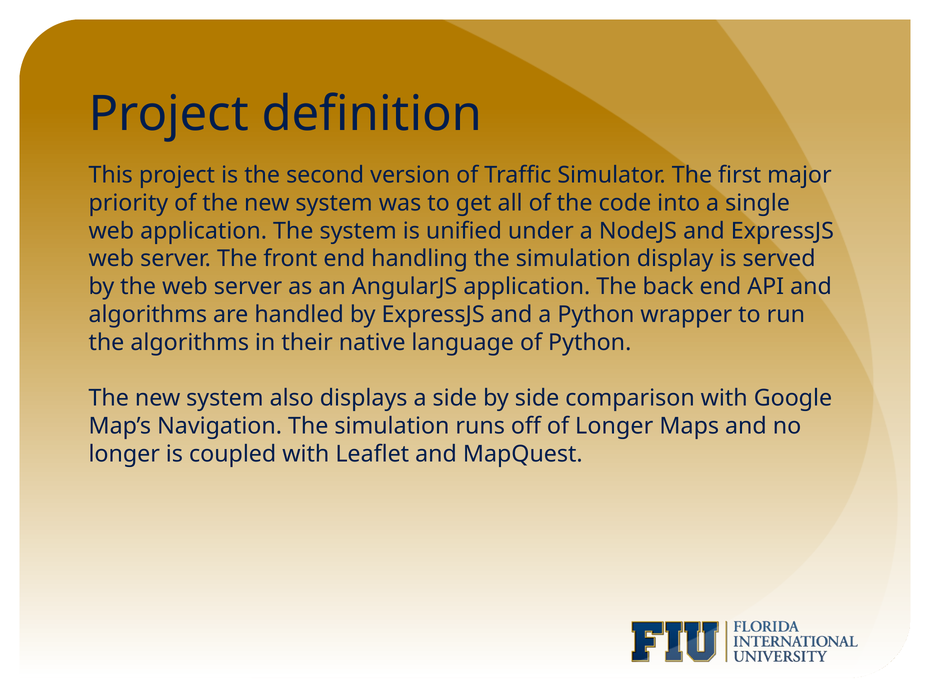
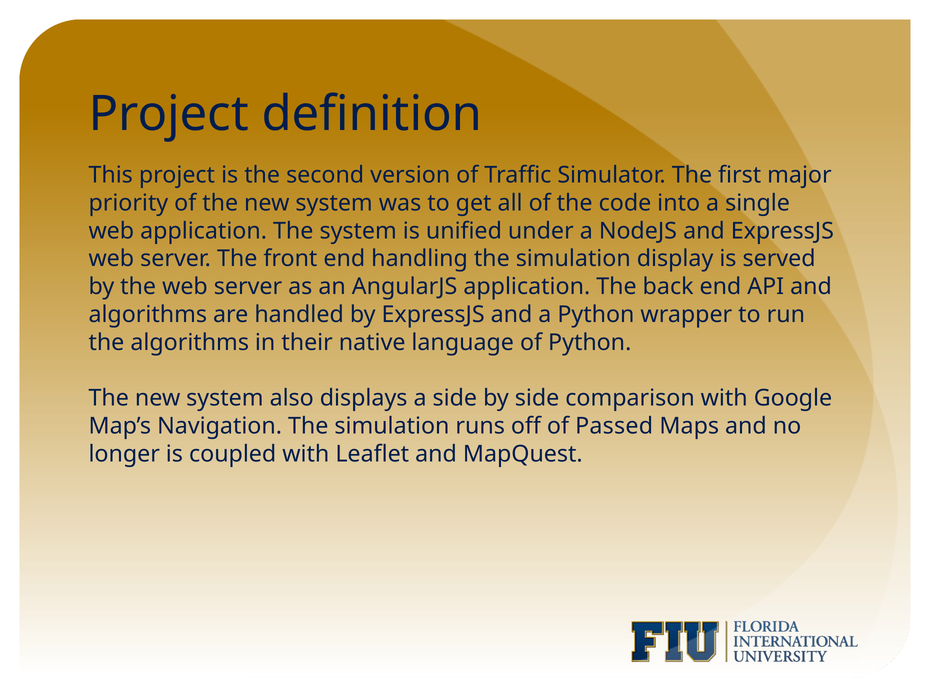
of Longer: Longer -> Passed (614, 426)
